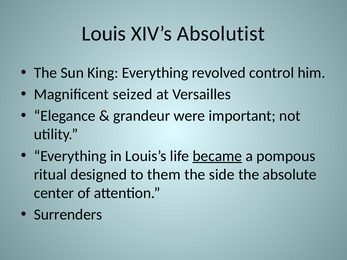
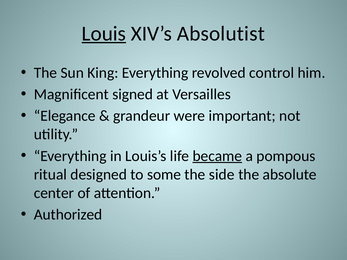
Louis underline: none -> present (104, 34)
seized: seized -> signed (133, 94)
them: them -> some (164, 175)
Surrenders: Surrenders -> Authorized (68, 215)
